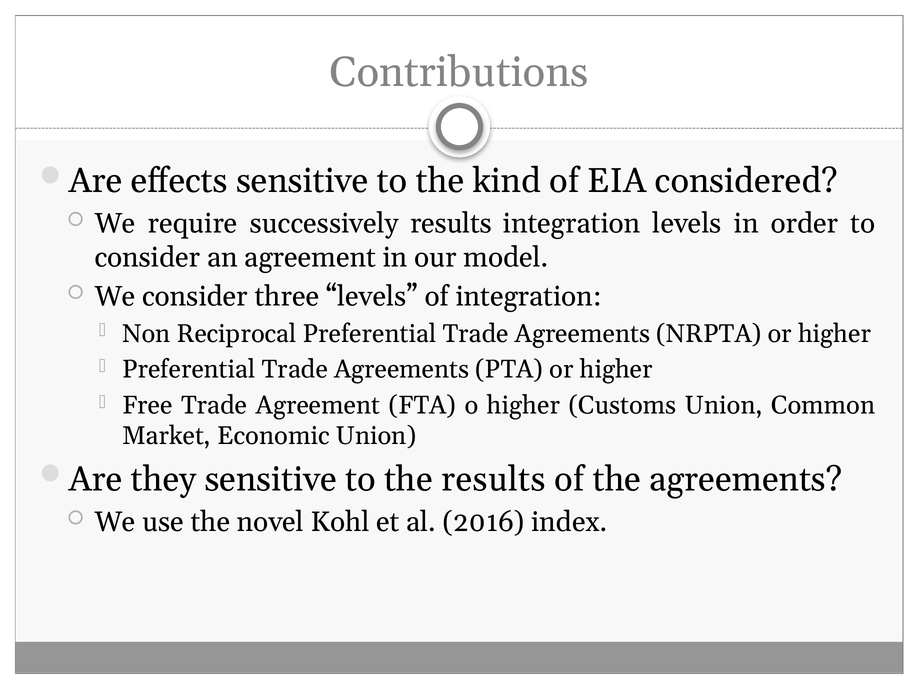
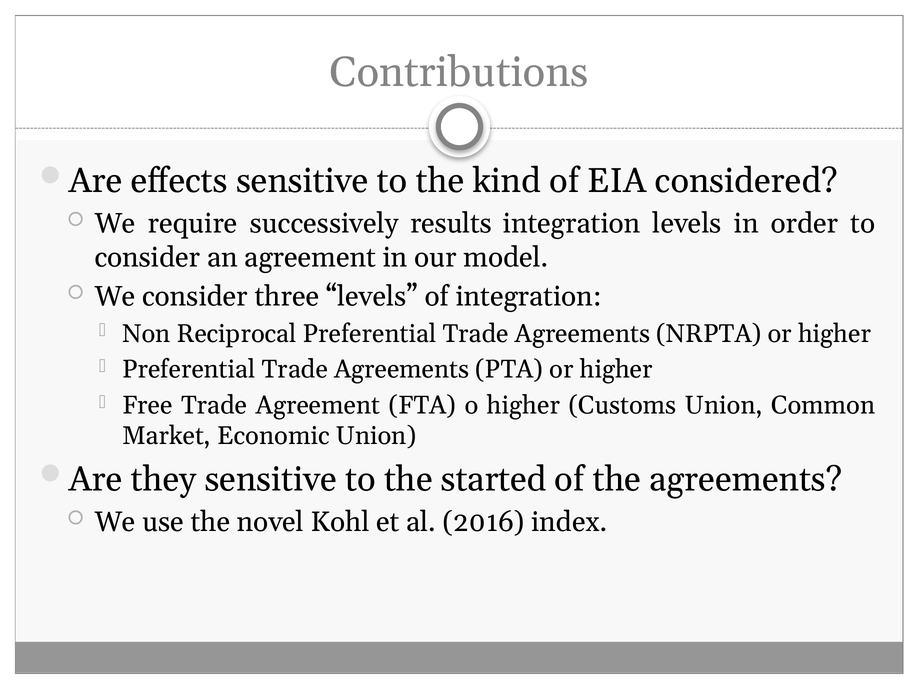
the results: results -> started (494, 480)
